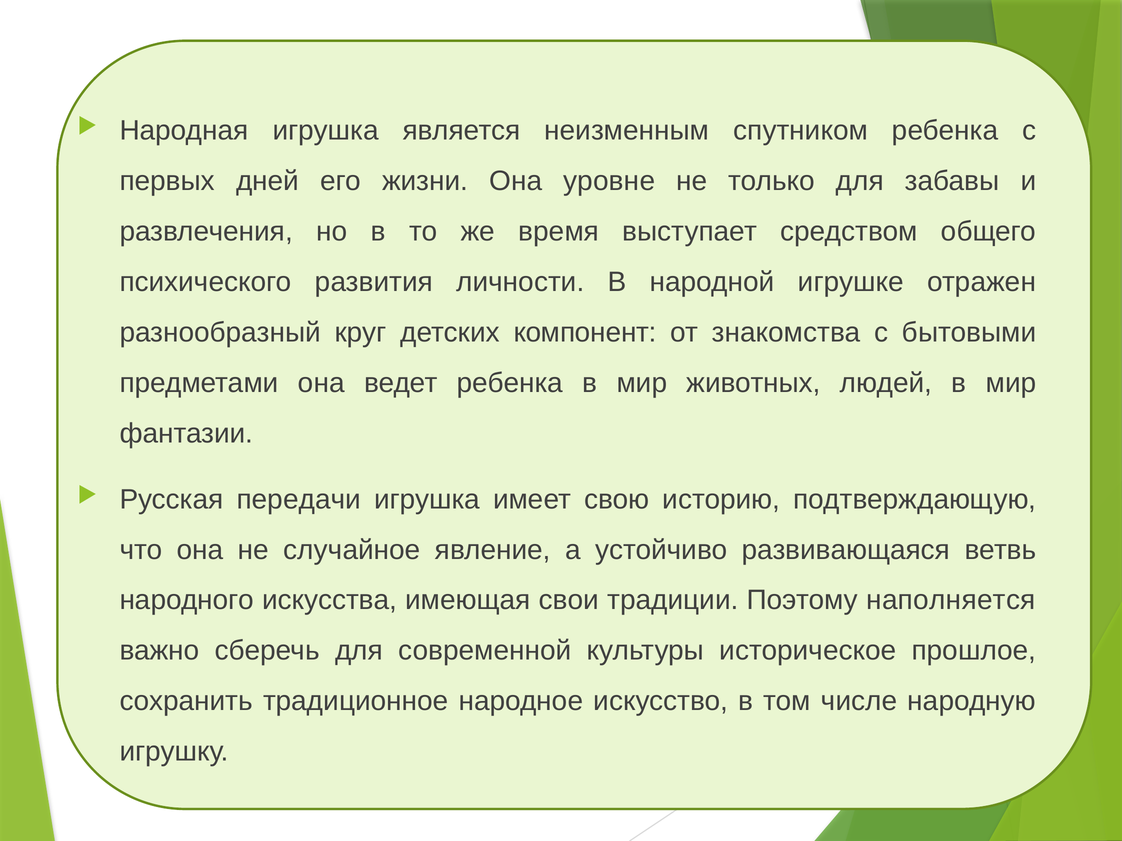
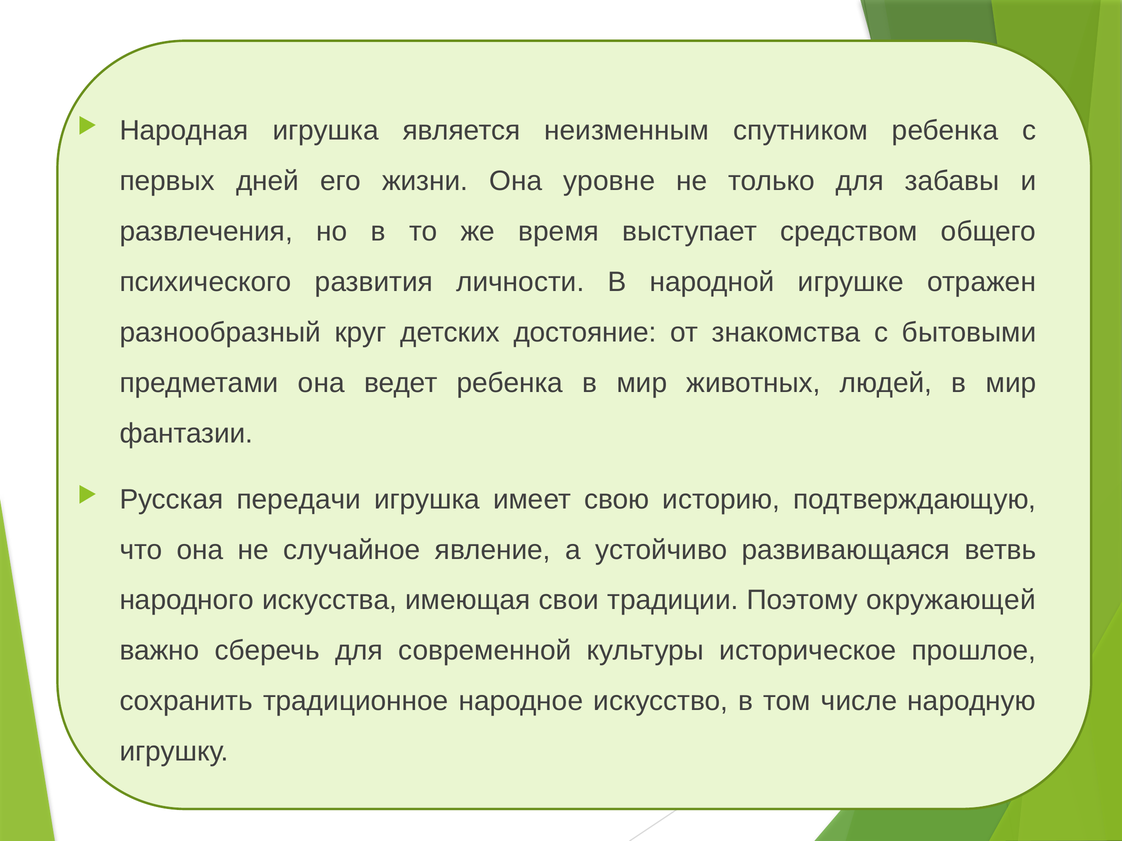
компонент: компонент -> достояние (585, 333)
наполняется: наполняется -> окружающей (951, 601)
